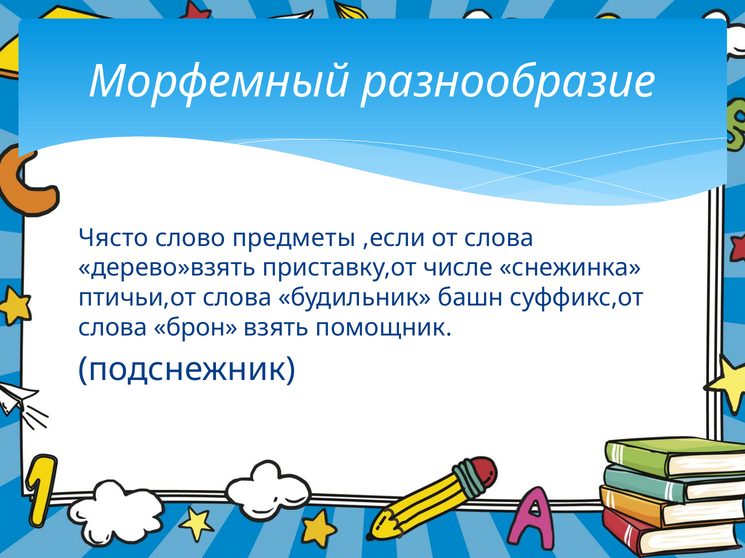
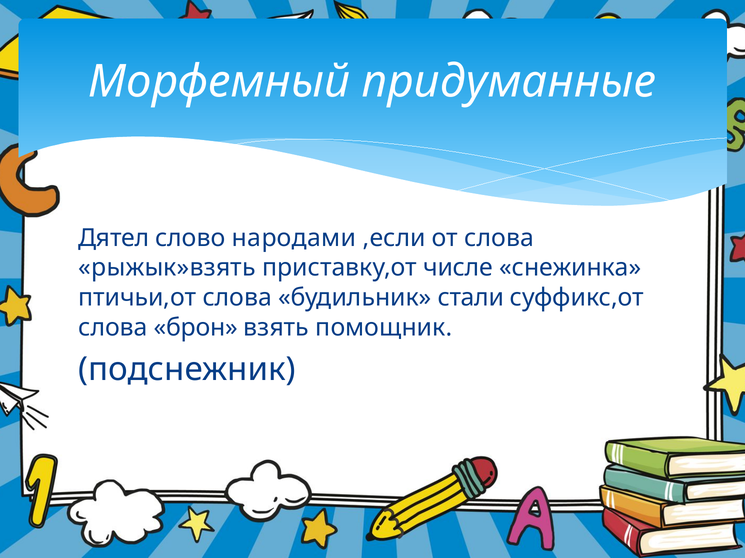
разнообразие: разнообразие -> придуманные (509, 82)
Чясто: Чясто -> Дятел (114, 238)
предметы: предметы -> народами (294, 238)
дерево»взять: дерево»взять -> рыжык»взять (167, 268)
башн: башн -> стали (471, 298)
